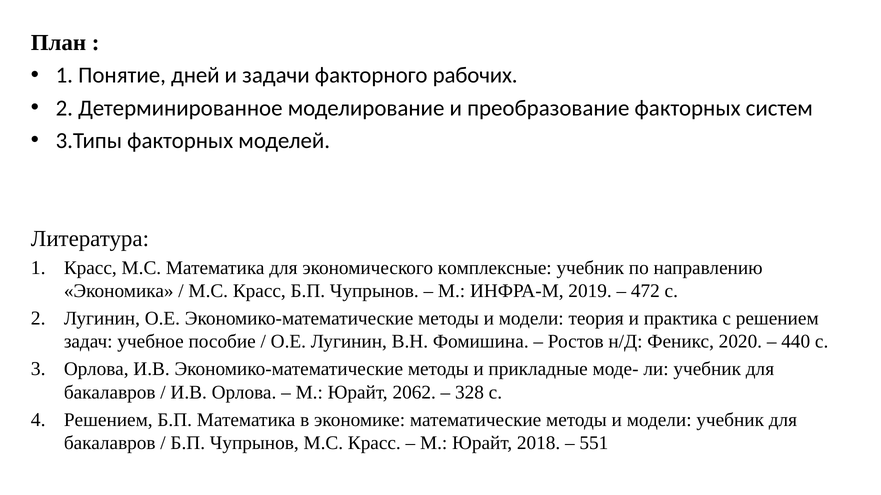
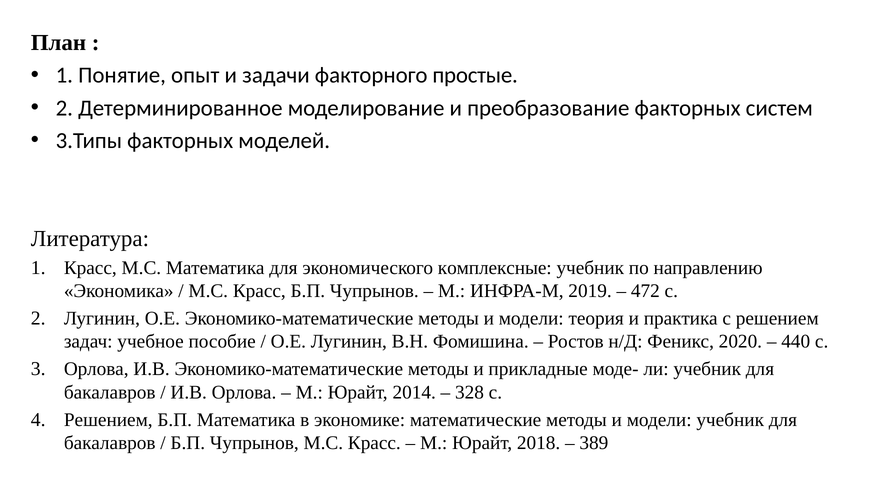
дней: дней -> опыт (195, 75)
рабочих: рабочих -> простые (475, 75)
2062: 2062 -> 2014 (414, 393)
551: 551 -> 389 (594, 443)
